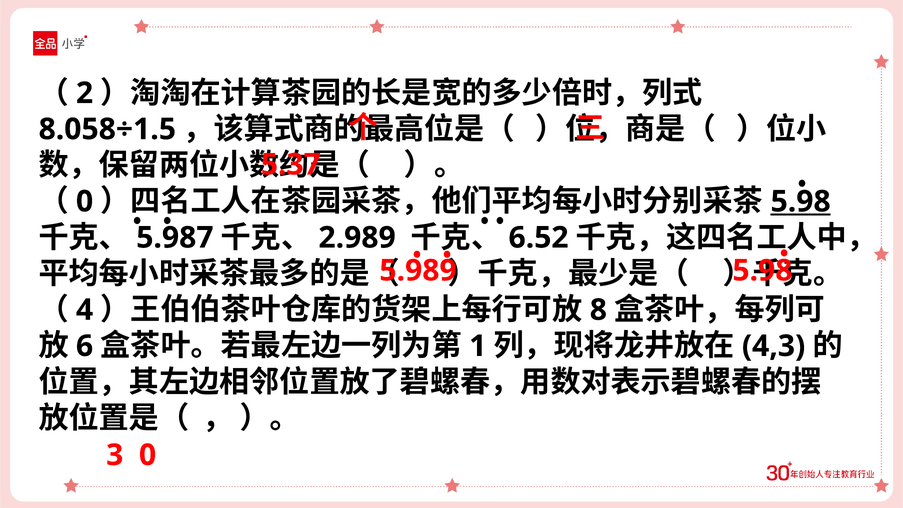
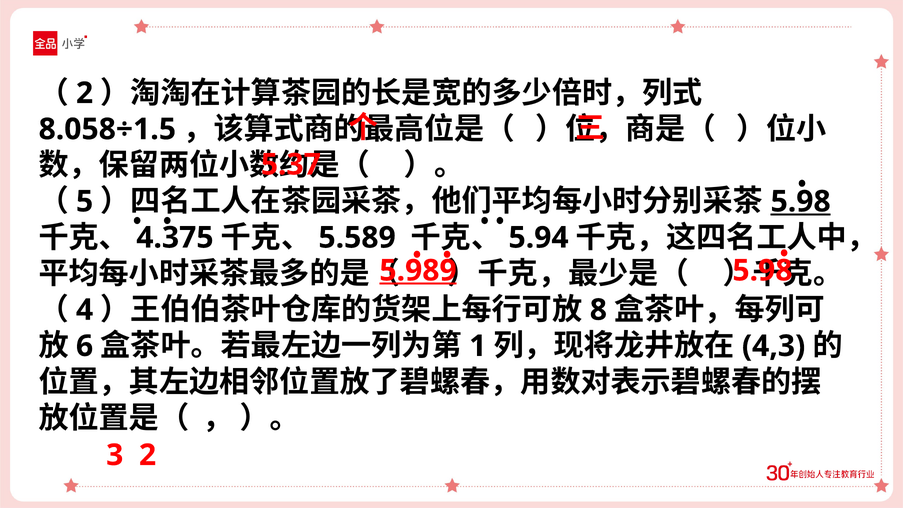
0: 0 -> 5 (85, 202)
5.987: 5.987 -> 4.375 (175, 238)
2.989: 2.989 -> 5.589 (357, 238)
6.52: 6.52 -> 5.94 (539, 238)
5.989 underline: none -> present (418, 271)
3 0: 0 -> 2 (148, 455)
